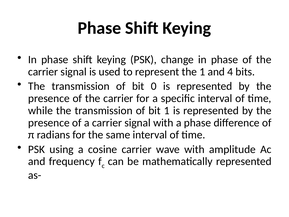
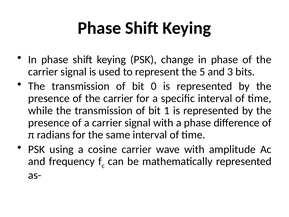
the 1: 1 -> 5 (202, 72)
4: 4 -> 3 (230, 72)
